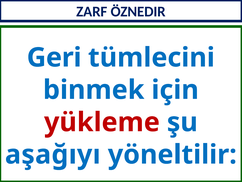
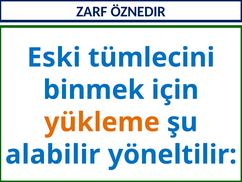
Geri: Geri -> Eski (54, 57)
yükleme colour: red -> orange (102, 122)
aşağıyı: aşağıyı -> alabilir (53, 154)
